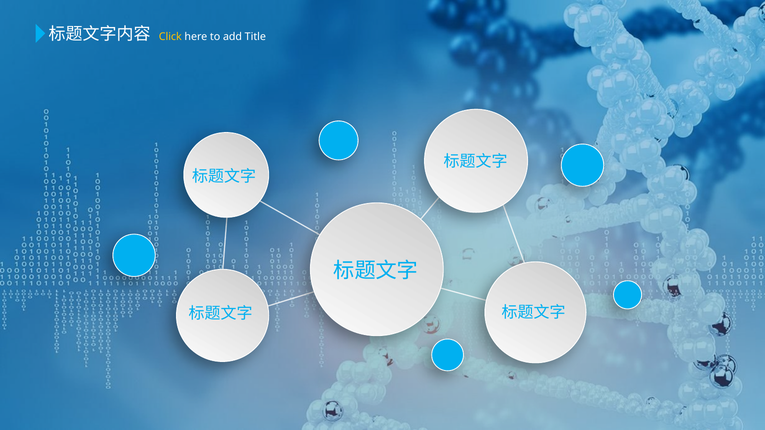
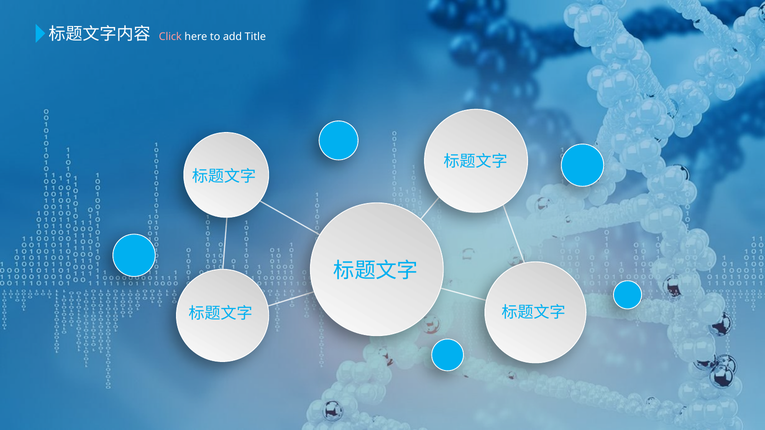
Click colour: yellow -> pink (170, 37)
